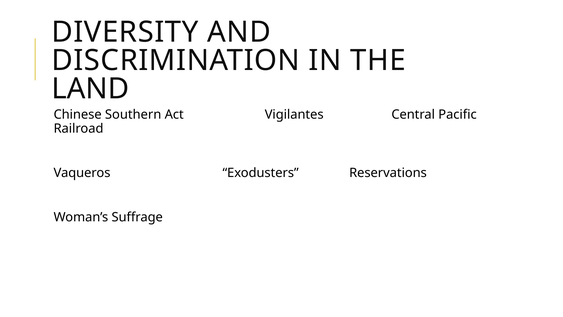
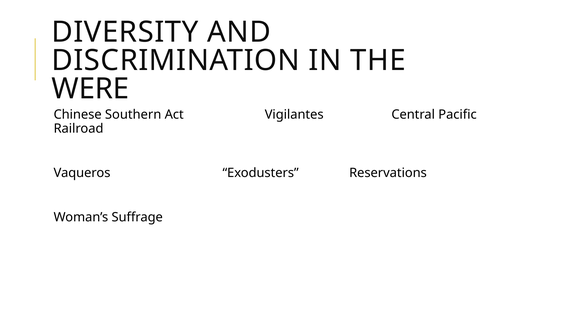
LAND: LAND -> WERE (90, 89)
